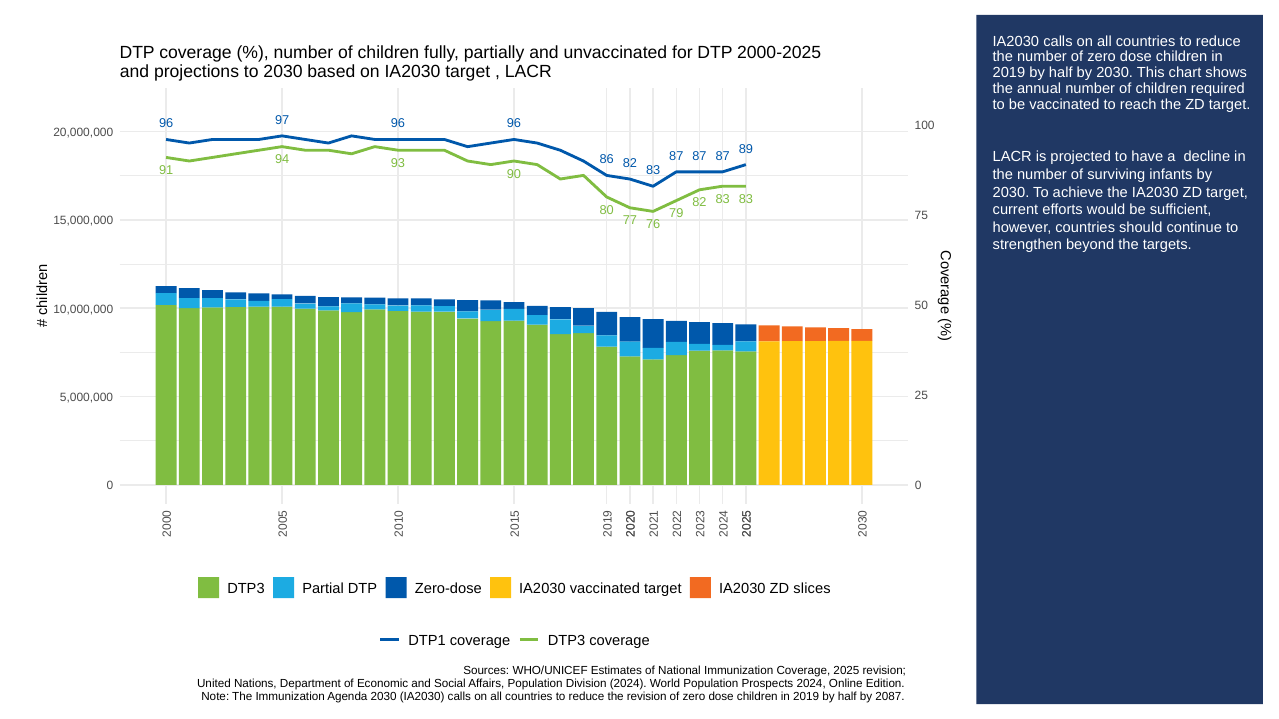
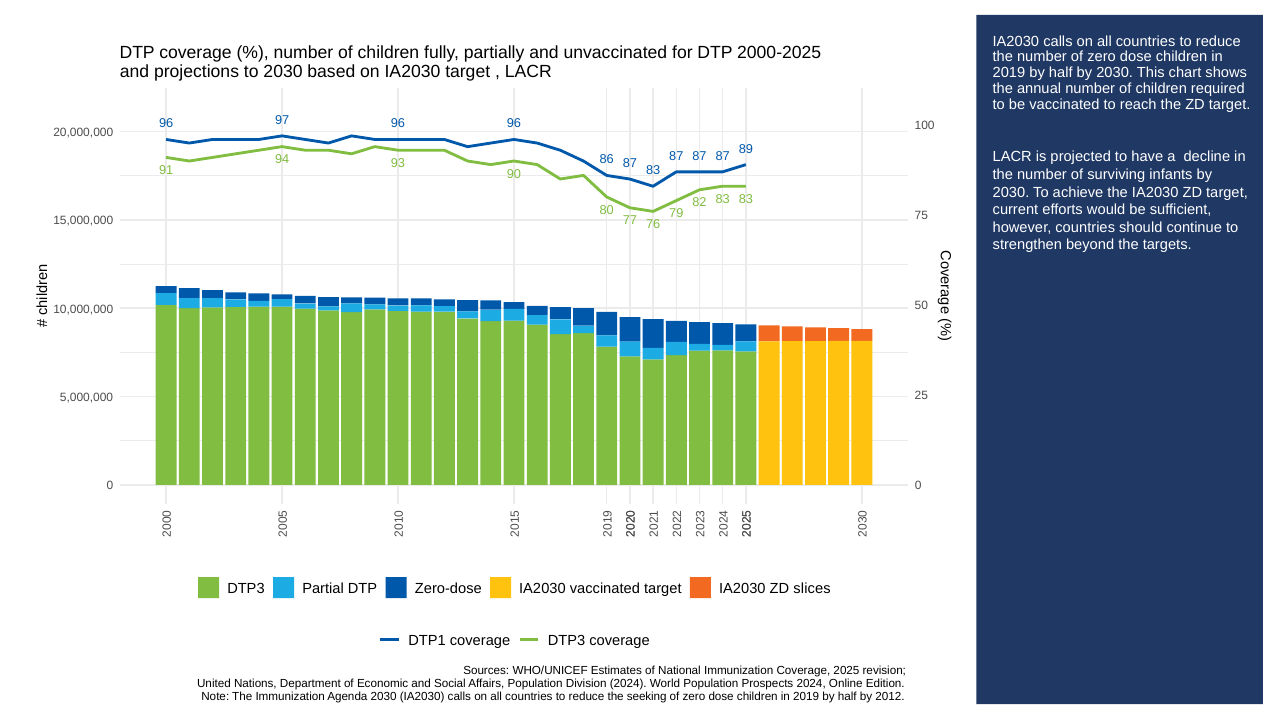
86 82: 82 -> 87 (630, 163)
the revision: revision -> seeking (647, 697)
2087: 2087 -> 2012 (890, 697)
